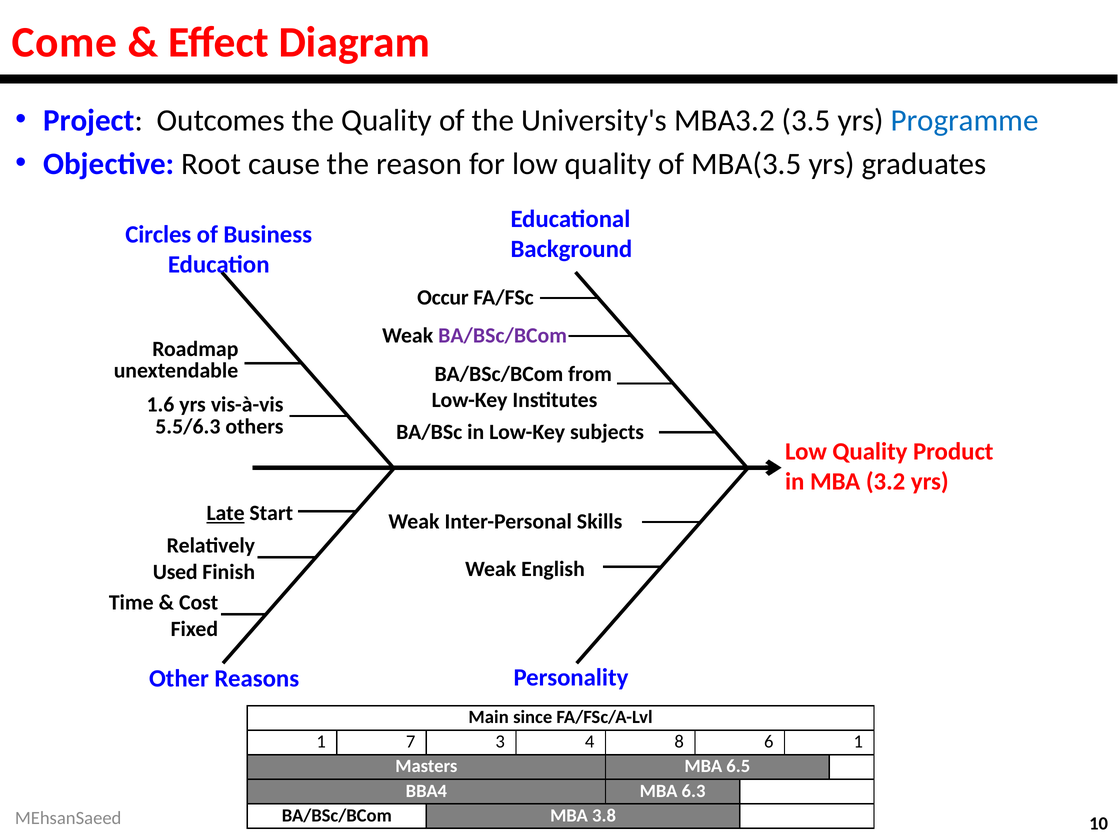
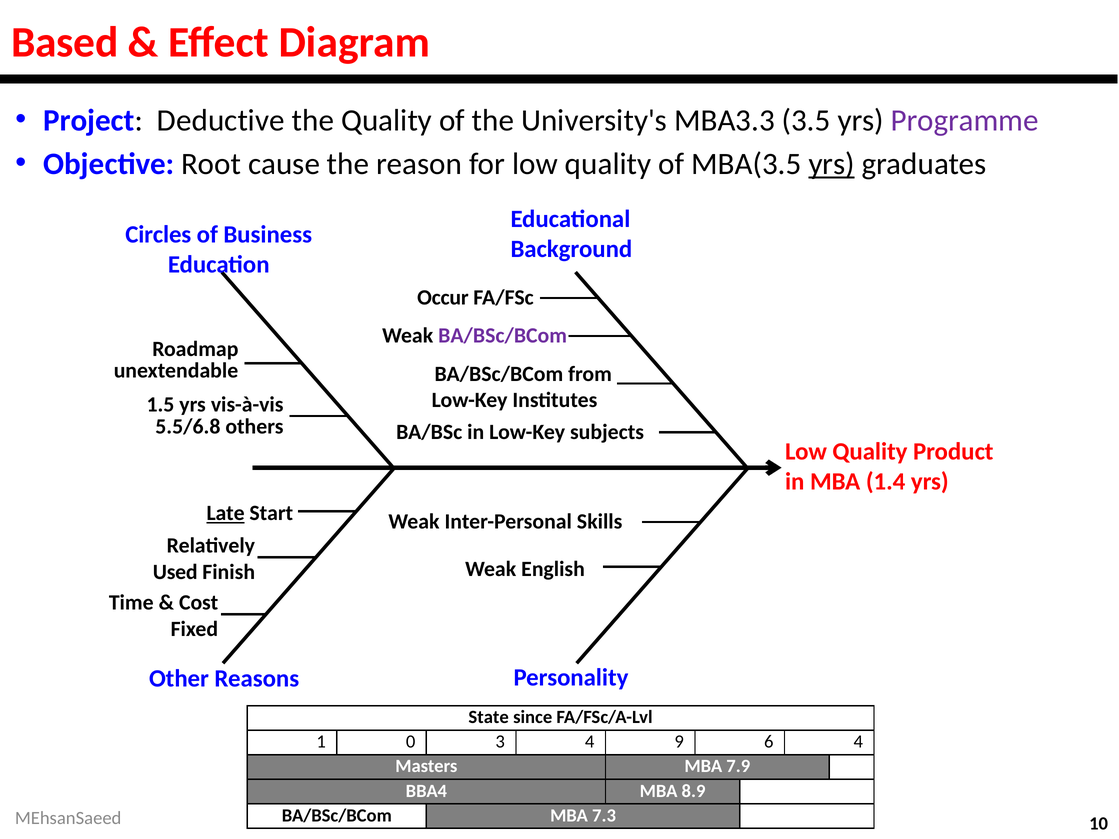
Come: Come -> Based (65, 42)
Outcomes: Outcomes -> Deductive (221, 120)
MBA3.2: MBA3.2 -> MBA3.3 (724, 120)
Programme colour: blue -> purple (965, 120)
yrs underline: none -> present (832, 164)
1.6: 1.6 -> 1.5 (160, 405)
5.5/6.3: 5.5/6.3 -> 5.5/6.8 (188, 426)
3.2: 3.2 -> 1.4 (886, 482)
Main: Main -> State (489, 717)
7: 7 -> 0 (411, 742)
8: 8 -> 9 (679, 742)
6 1: 1 -> 4 (858, 742)
6.5: 6.5 -> 7.9 (738, 767)
6.3: 6.3 -> 8.9 (694, 791)
3.8: 3.8 -> 7.3 (604, 816)
